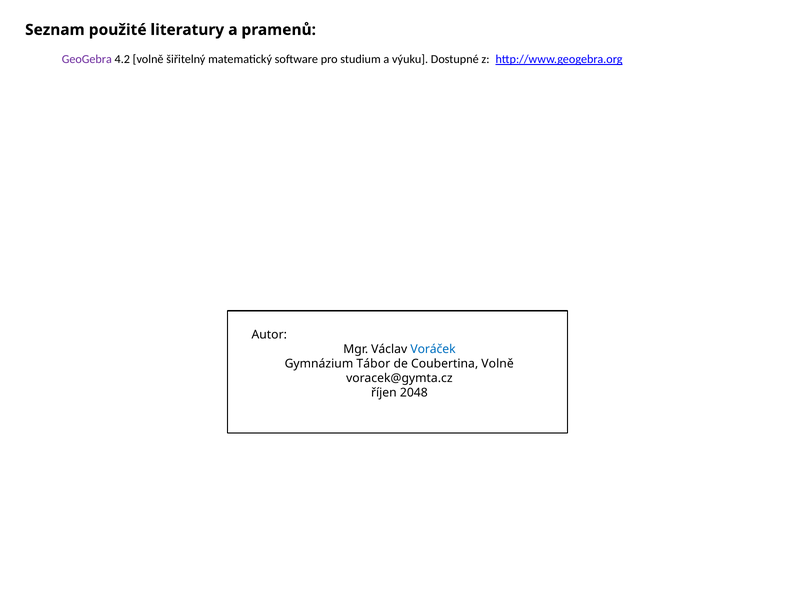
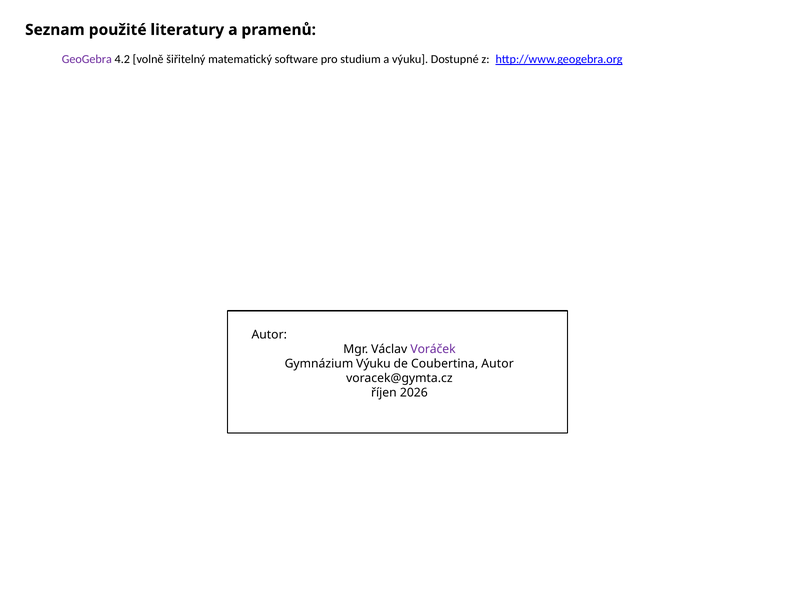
Voráček colour: blue -> purple (433, 349)
Gymnázium Tábor: Tábor -> Výuku (373, 364)
Coubertina Volně: Volně -> Autor (498, 364)
2048: 2048 -> 2026 (414, 393)
